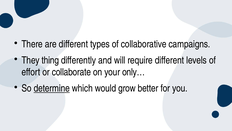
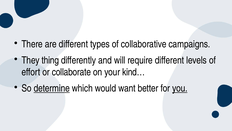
only…: only… -> kind… (134, 72)
grow: grow -> want (127, 88)
you underline: none -> present (180, 88)
